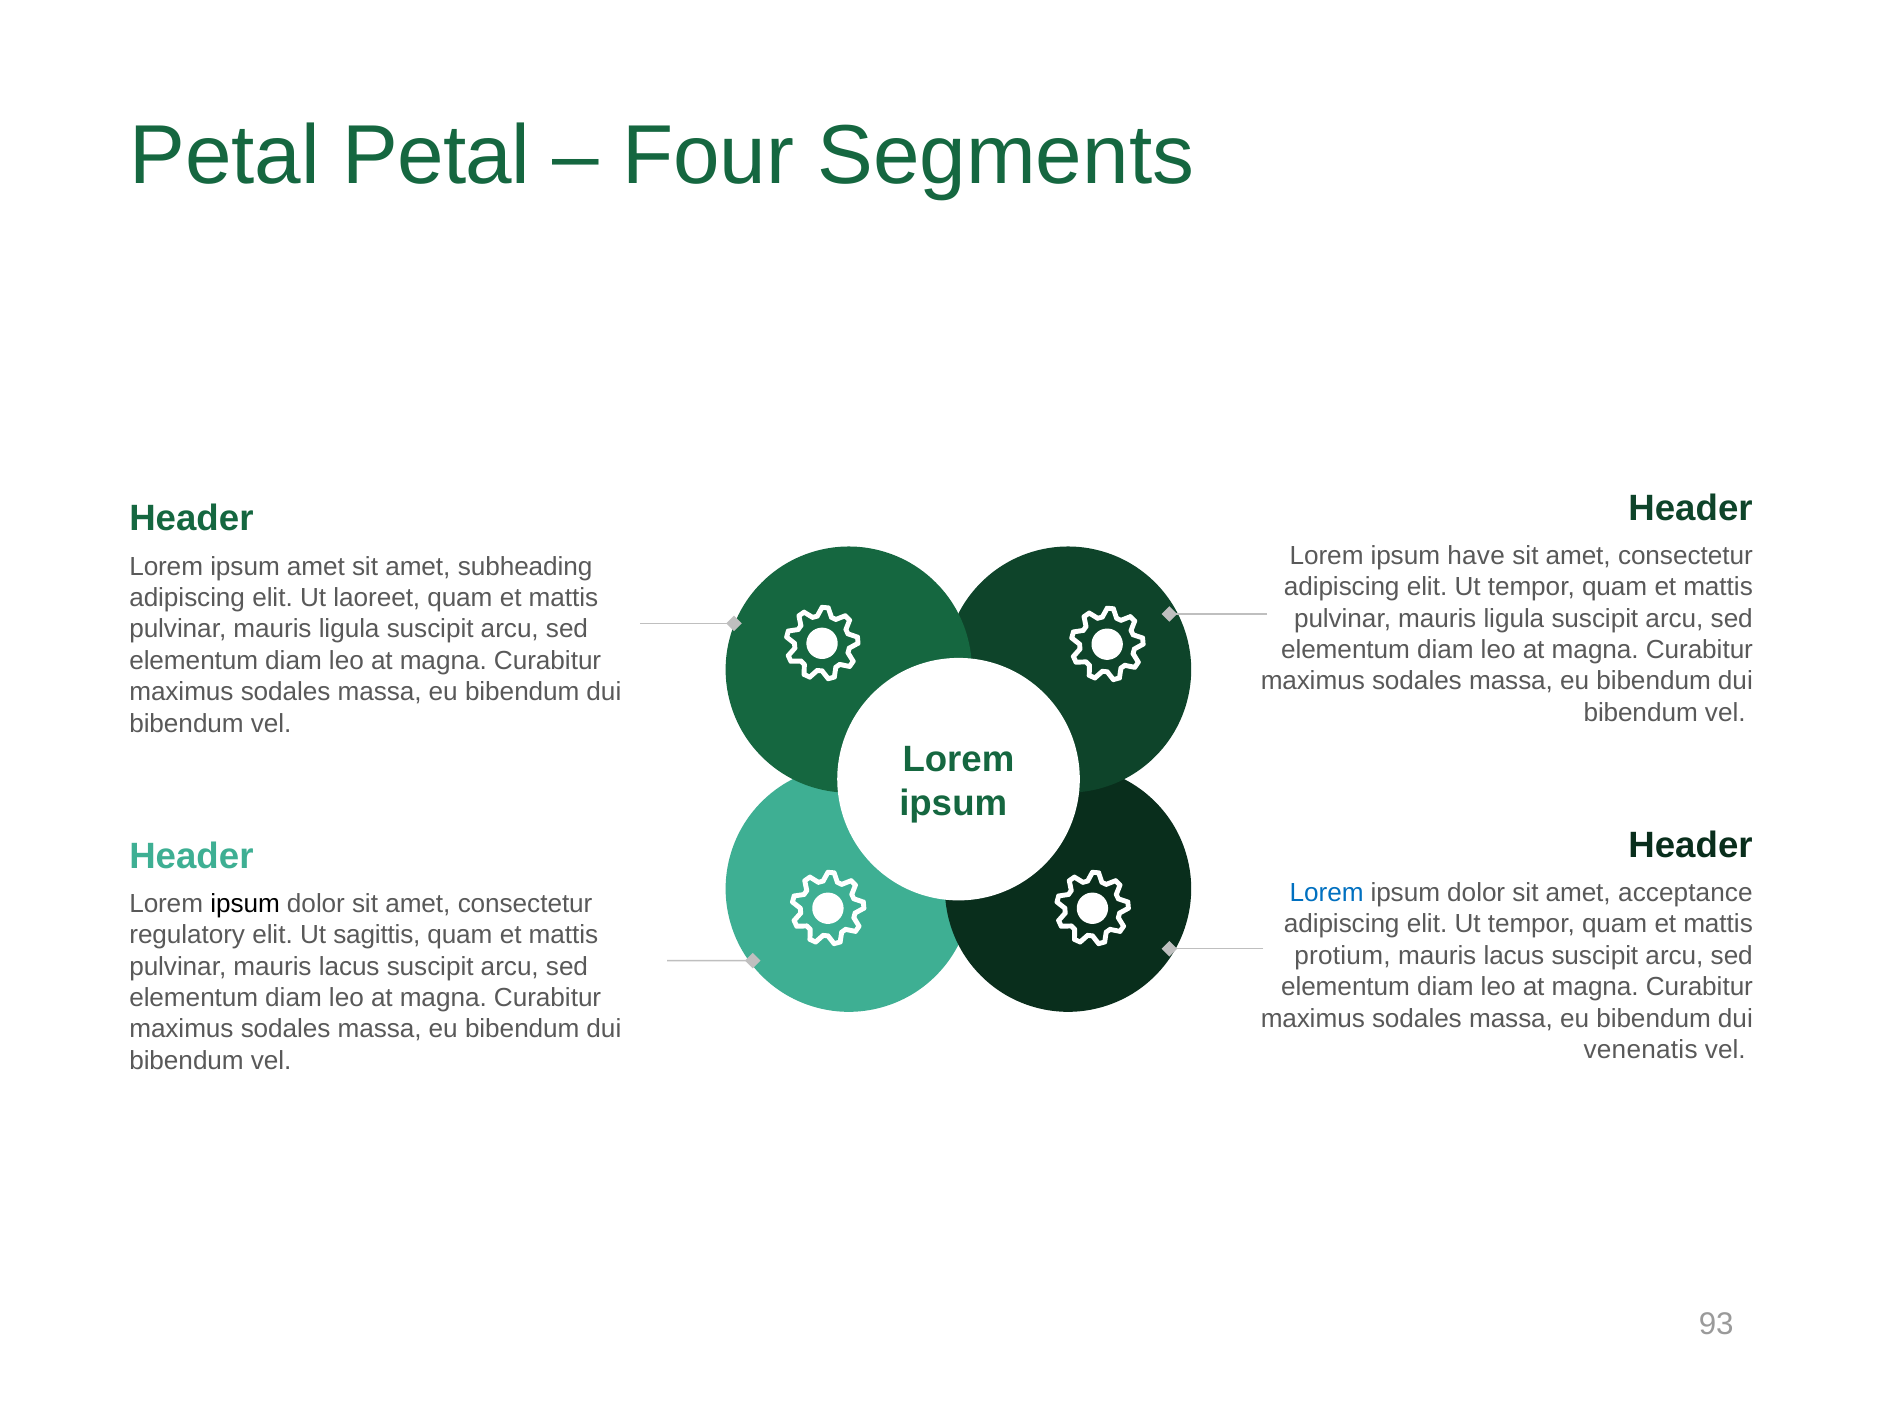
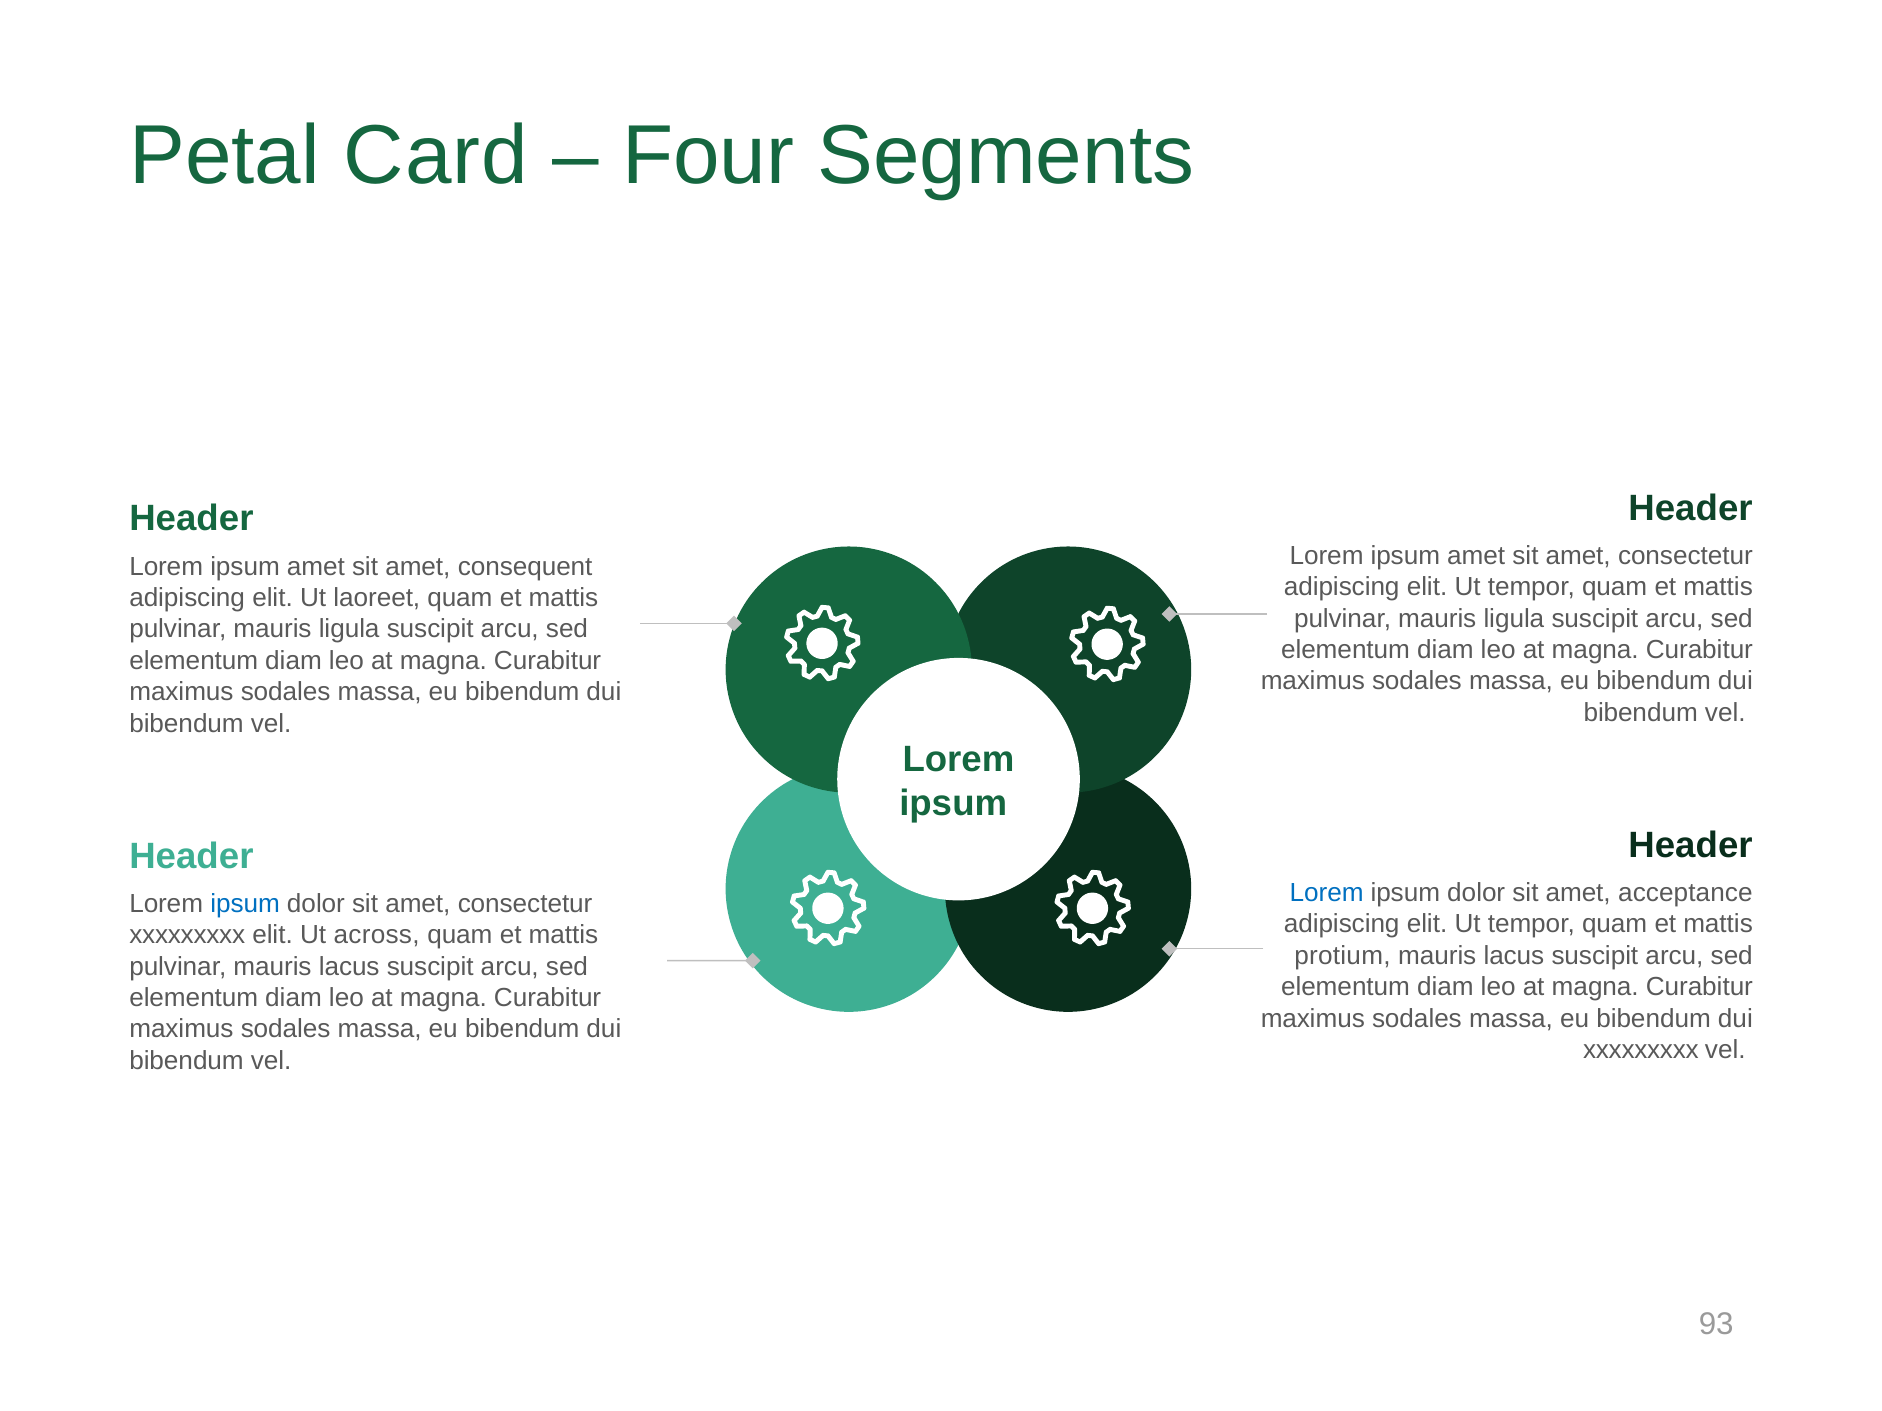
Petal Petal: Petal -> Card (436, 156)
have: have -> amet (1476, 556)
subheading: subheading -> consequent (525, 567)
ipsum colour: black -> blue (245, 904)
regulatory: regulatory -> xxxxxxxxx (187, 935)
sagittis: sagittis -> across (377, 935)
venenatis: venenatis -> xxxxxxxxx (1641, 1050)
